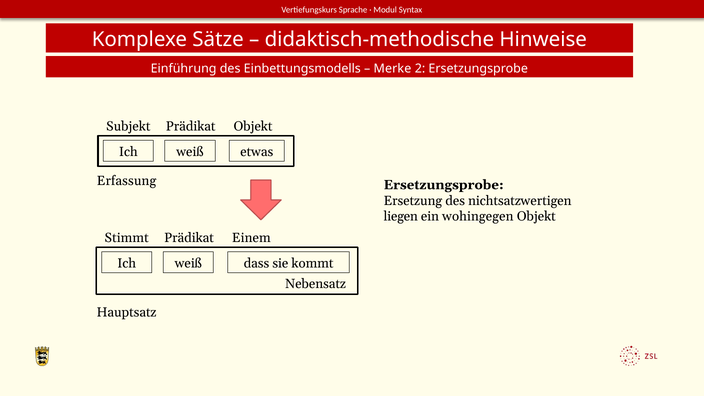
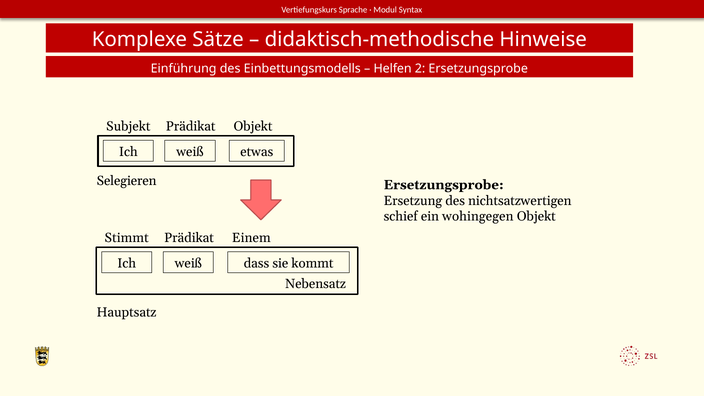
Merke: Merke -> Helfen (393, 69)
Erfassung: Erfassung -> Selegieren (127, 181)
liegen: liegen -> schief (401, 216)
